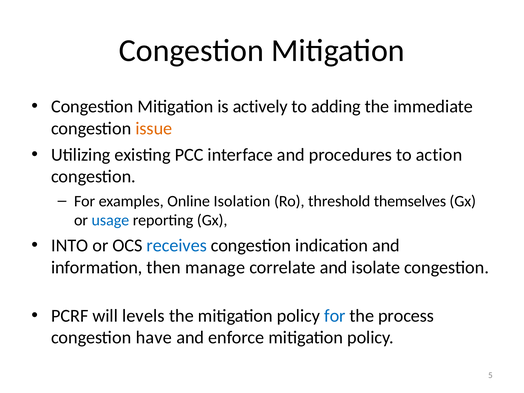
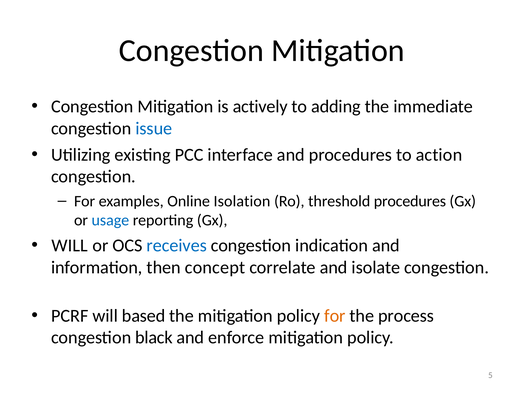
issue colour: orange -> blue (154, 128)
threshold themselves: themselves -> procedures (410, 201)
INTO: INTO -> WILL (70, 246)
manage: manage -> concept (215, 267)
levels: levels -> based (144, 316)
for colour: blue -> orange (335, 316)
have: have -> black (154, 338)
